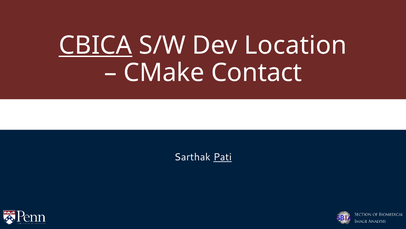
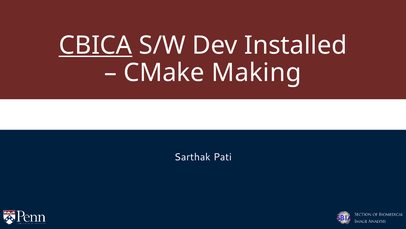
Location: Location -> Installed (296, 45)
Contact: Contact -> Making (256, 73)
Pati underline: present -> none (223, 157)
